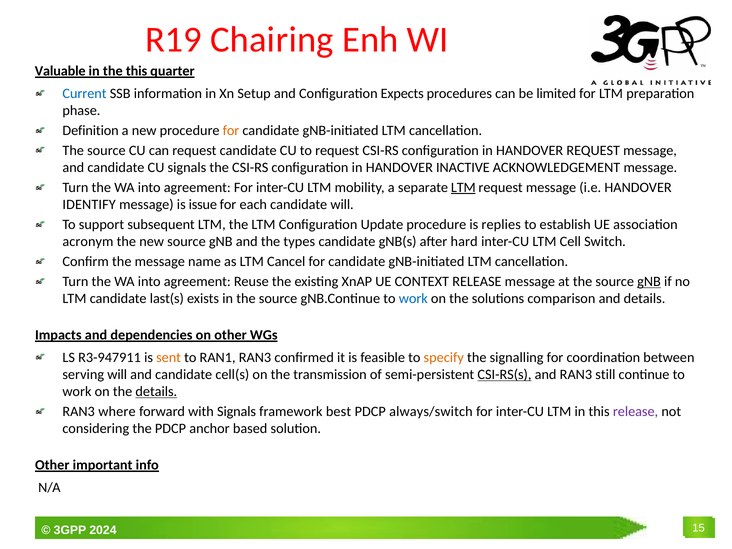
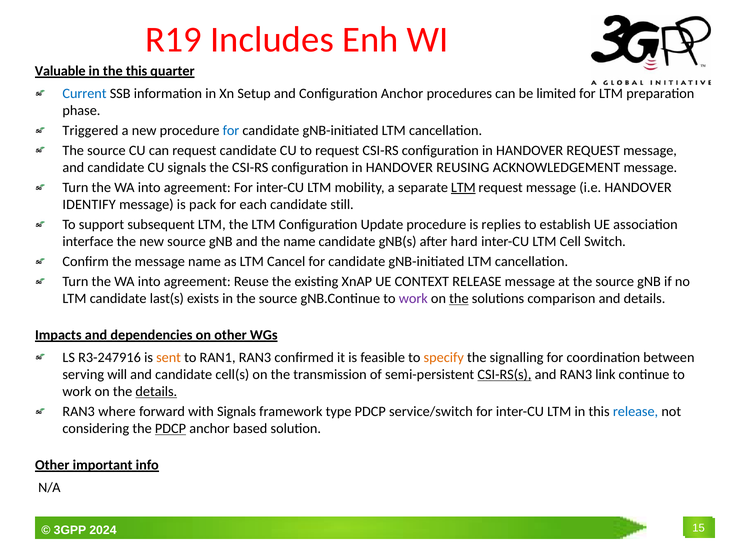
Chairing: Chairing -> Includes (272, 39)
Configuration Expects: Expects -> Anchor (402, 94)
Definition: Definition -> Triggered (90, 131)
for colour: orange -> blue (231, 131)
INACTIVE: INACTIVE -> REUSING (463, 168)
issue: issue -> pack (203, 205)
candidate will: will -> still (342, 205)
acronym: acronym -> interface (88, 242)
the types: types -> name (299, 242)
gNB underline: present -> none (649, 282)
work colour: blue -> purple (413, 299)
the underline: none -> present (459, 299)
R3-947911: R3-947911 -> R3-247916 (110, 357)
still: still -> link (605, 375)
best: best -> type (339, 412)
always/switch: always/switch -> service/switch (431, 412)
release colour: purple -> blue (636, 412)
PDCP underline: none -> present (171, 429)
